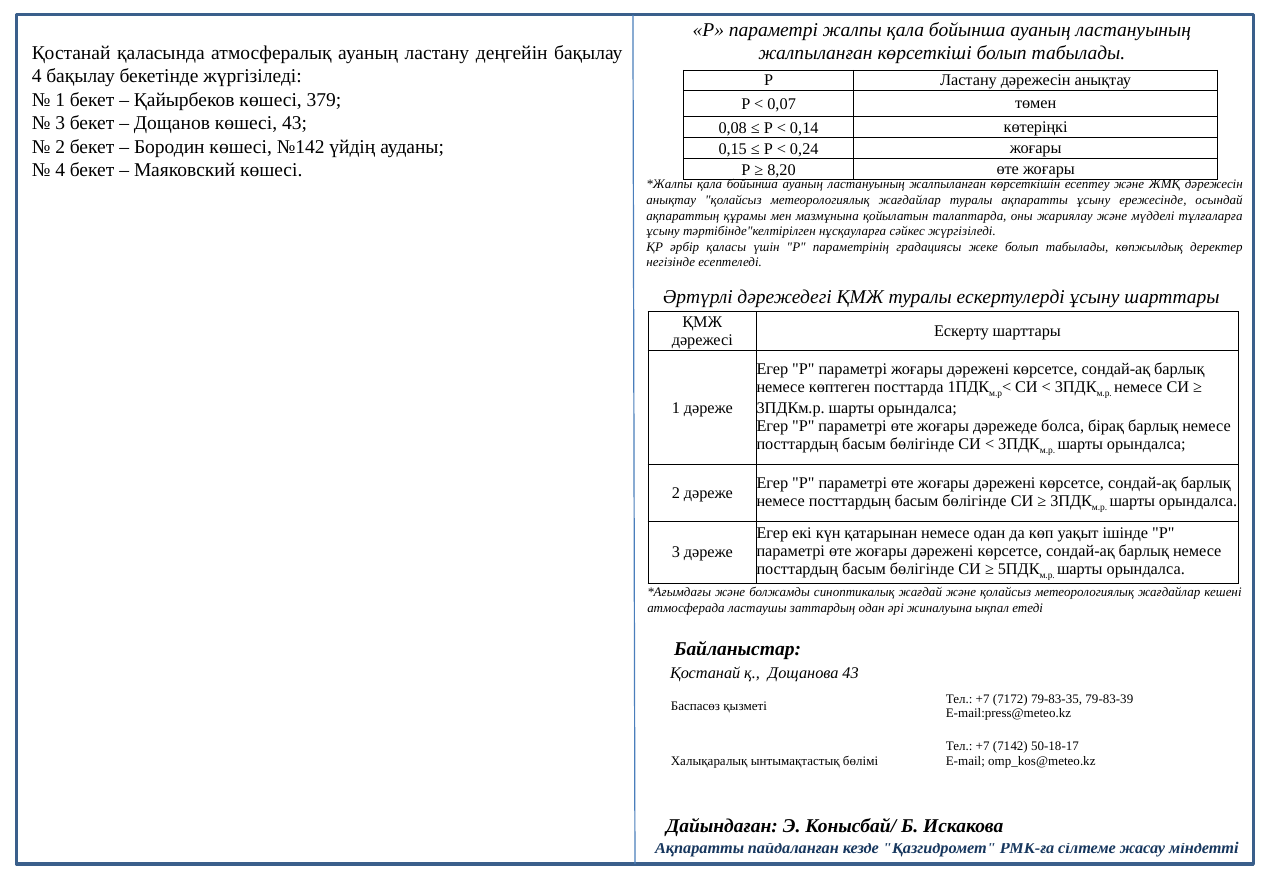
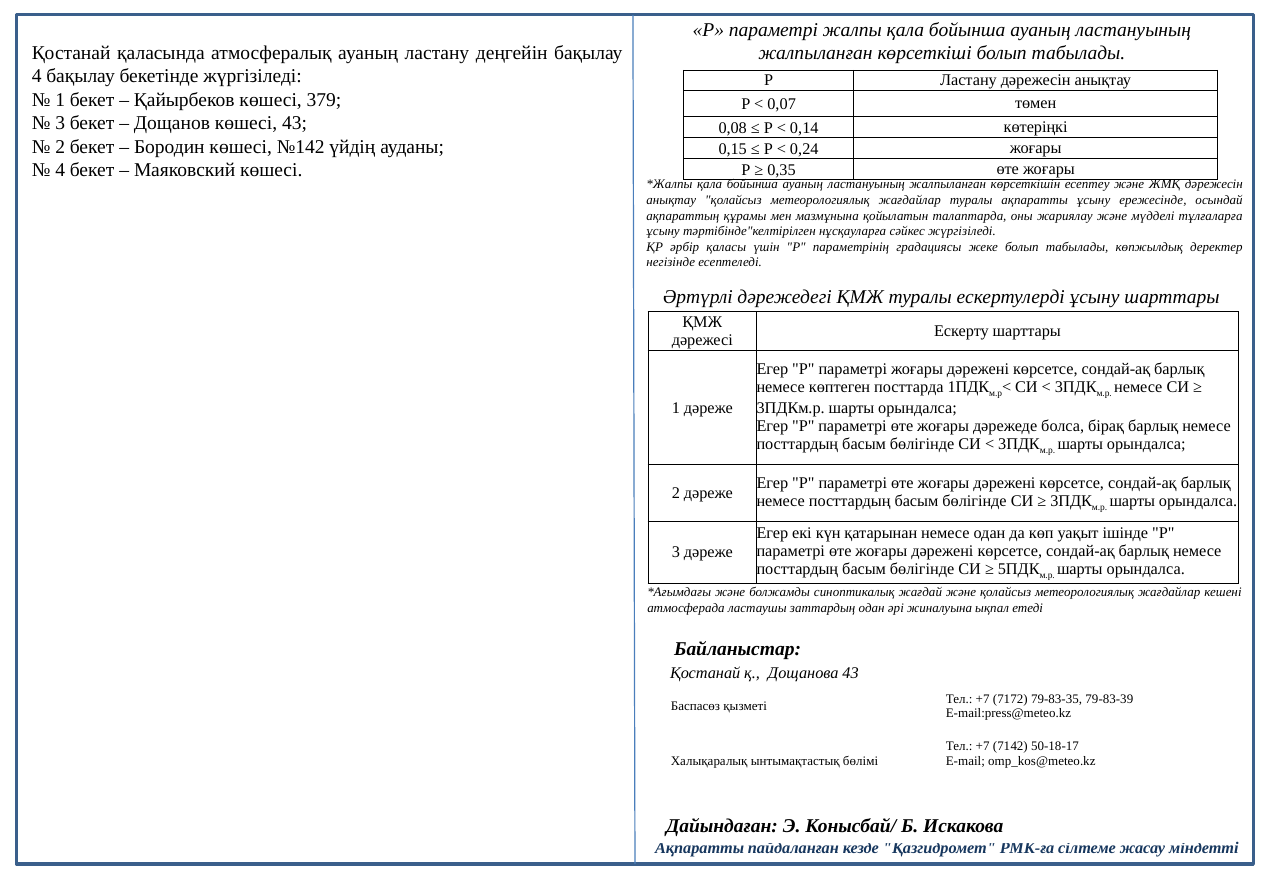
8,20: 8,20 -> 0,35 (782, 170)
